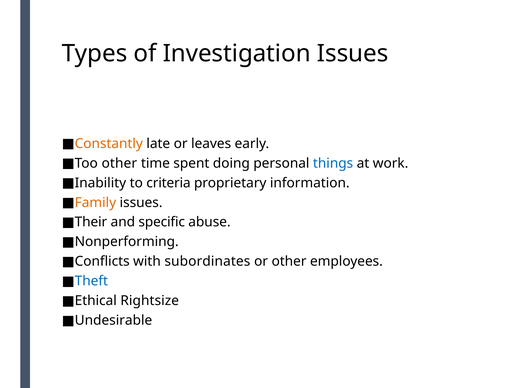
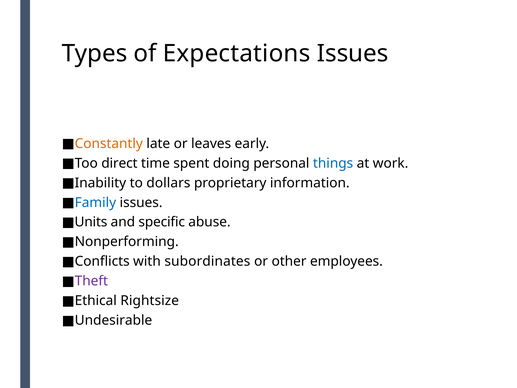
Investigation: Investigation -> Expectations (237, 53)
Too other: other -> direct (119, 163)
criteria: criteria -> dollars (168, 183)
Family colour: orange -> blue (95, 202)
Their: Their -> Units (91, 222)
Theft colour: blue -> purple (91, 281)
